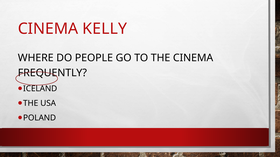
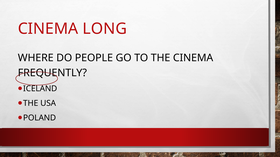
KELLY: KELLY -> LONG (105, 29)
